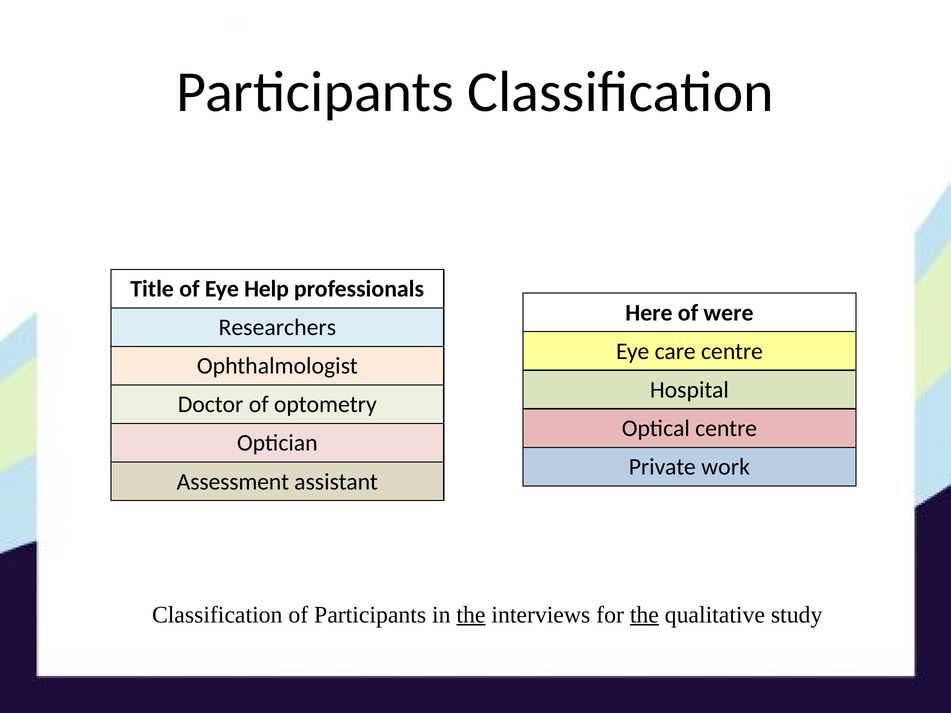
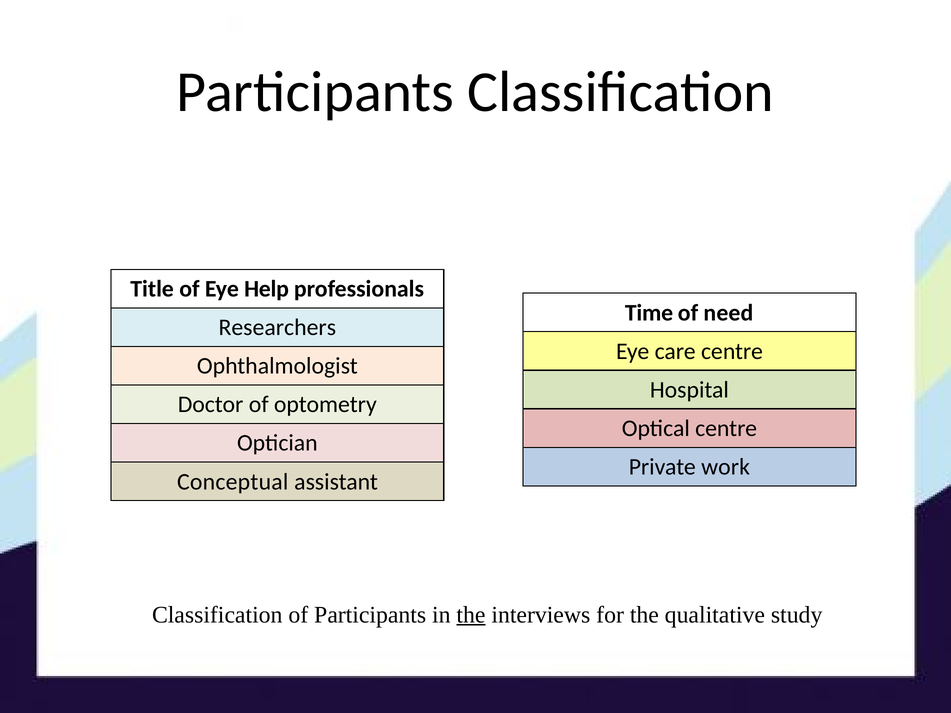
Here: Here -> Time (649, 313)
were: were -> need (728, 313)
Assessment: Assessment -> Conceptual (233, 482)
the underline: present -> none (644, 615)
